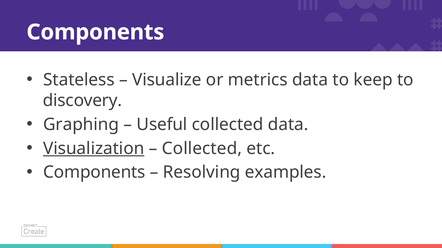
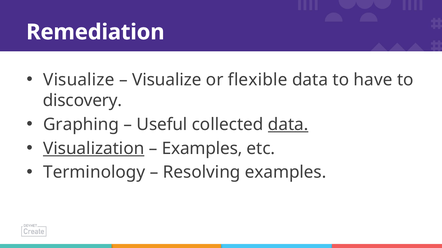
Components: Components -> Remediation (95, 32)
Stateless: Stateless -> Visualize (79, 80)
metrics: metrics -> flexible (258, 80)
keep: keep -> have (373, 80)
data underline: none -> present (288, 125)
Collected: Collected -> Examples (202, 149)
Components: Components -> Terminology (94, 173)
